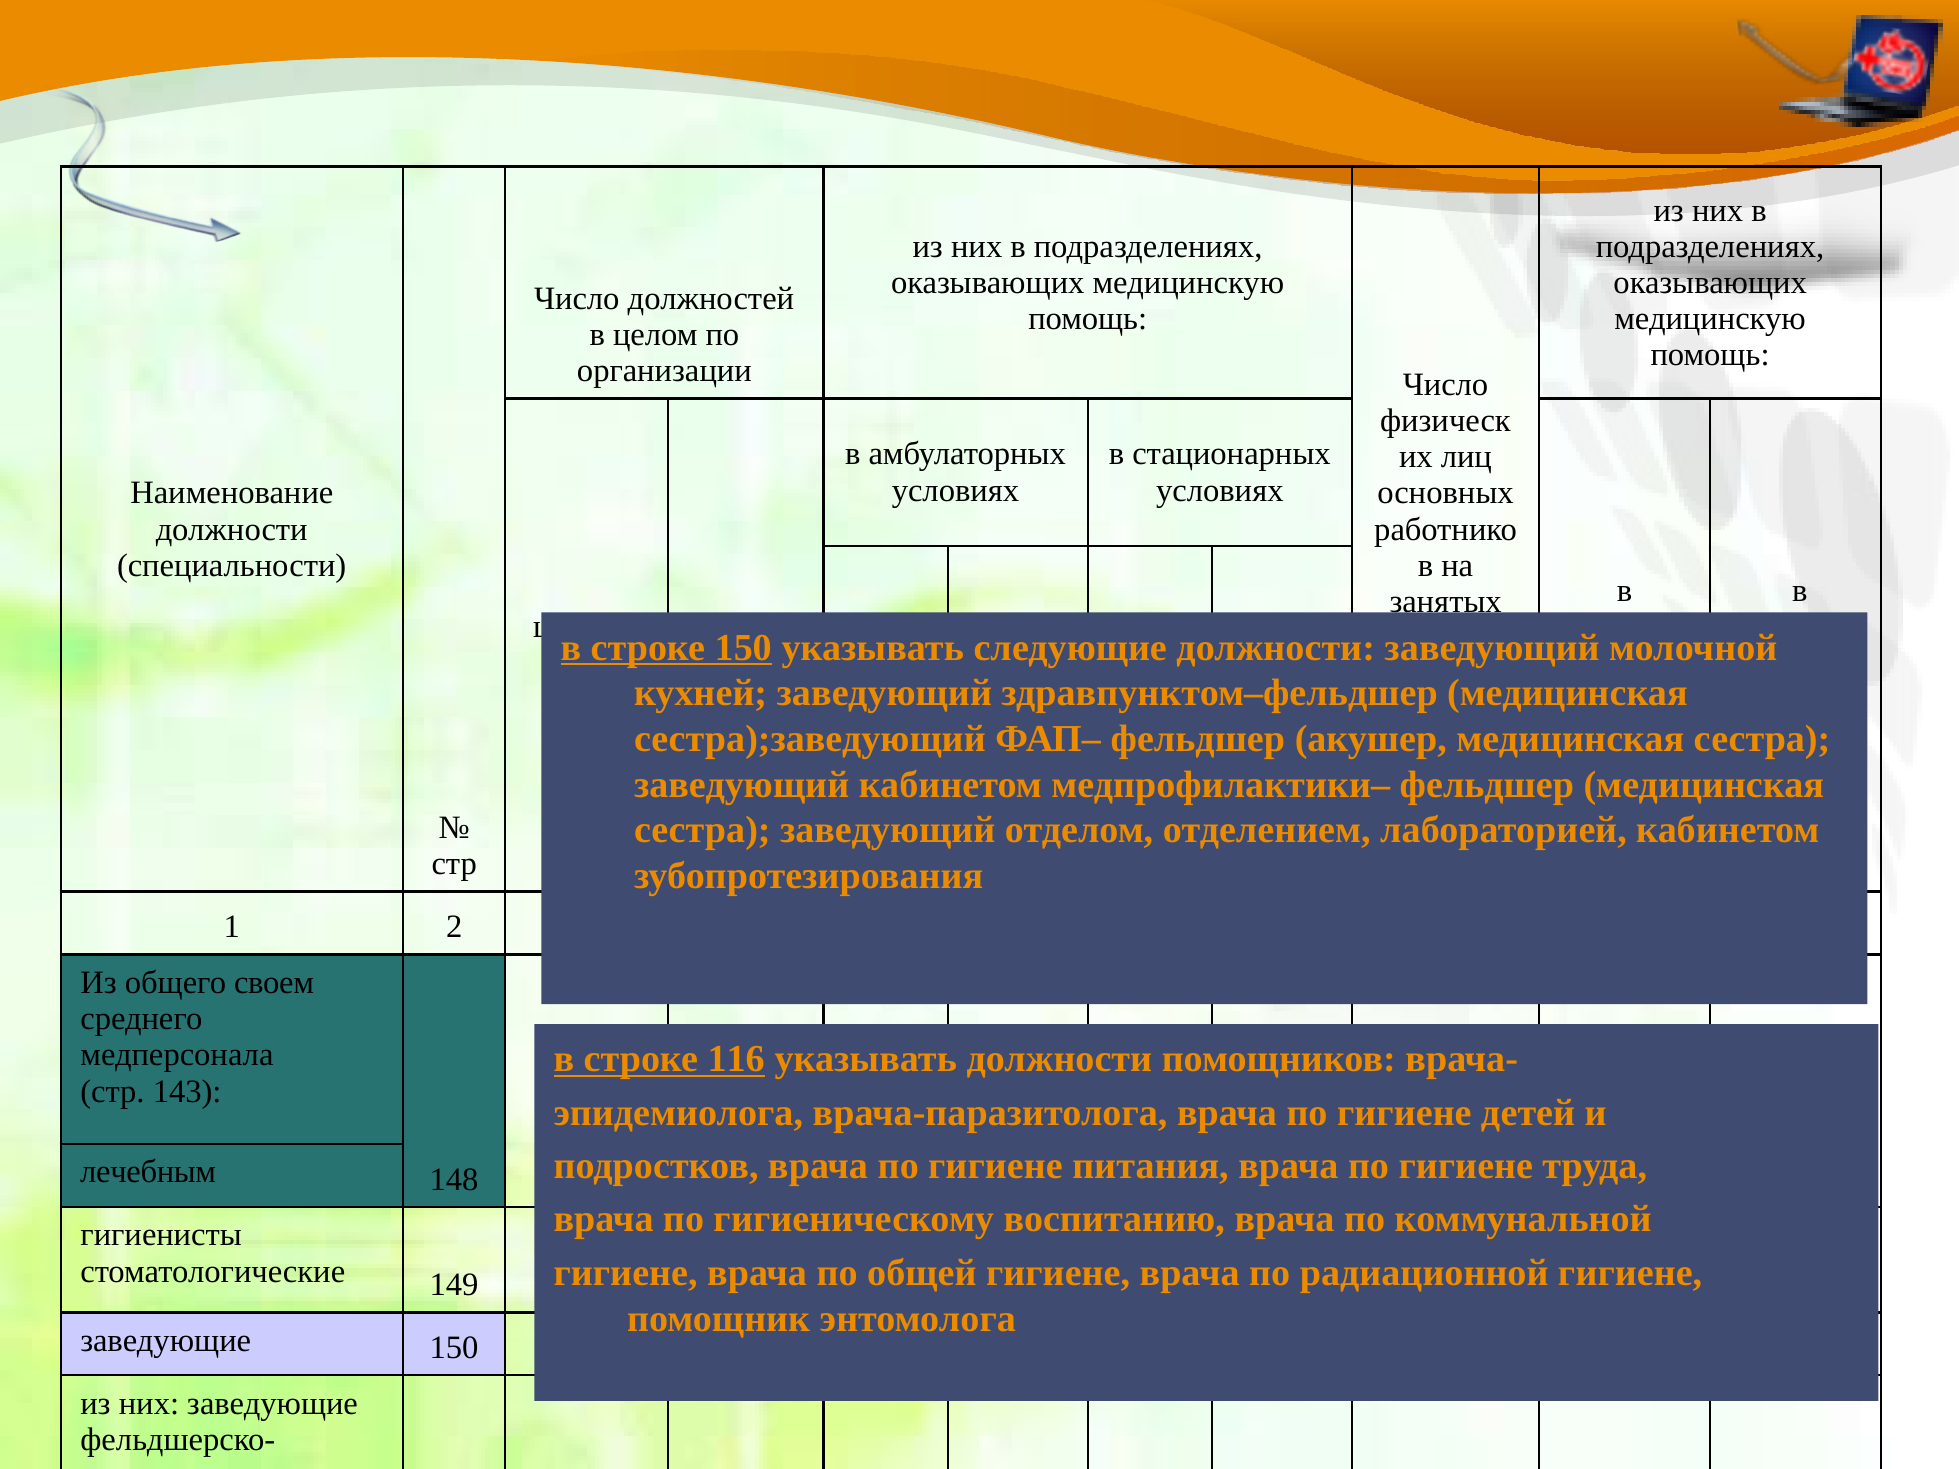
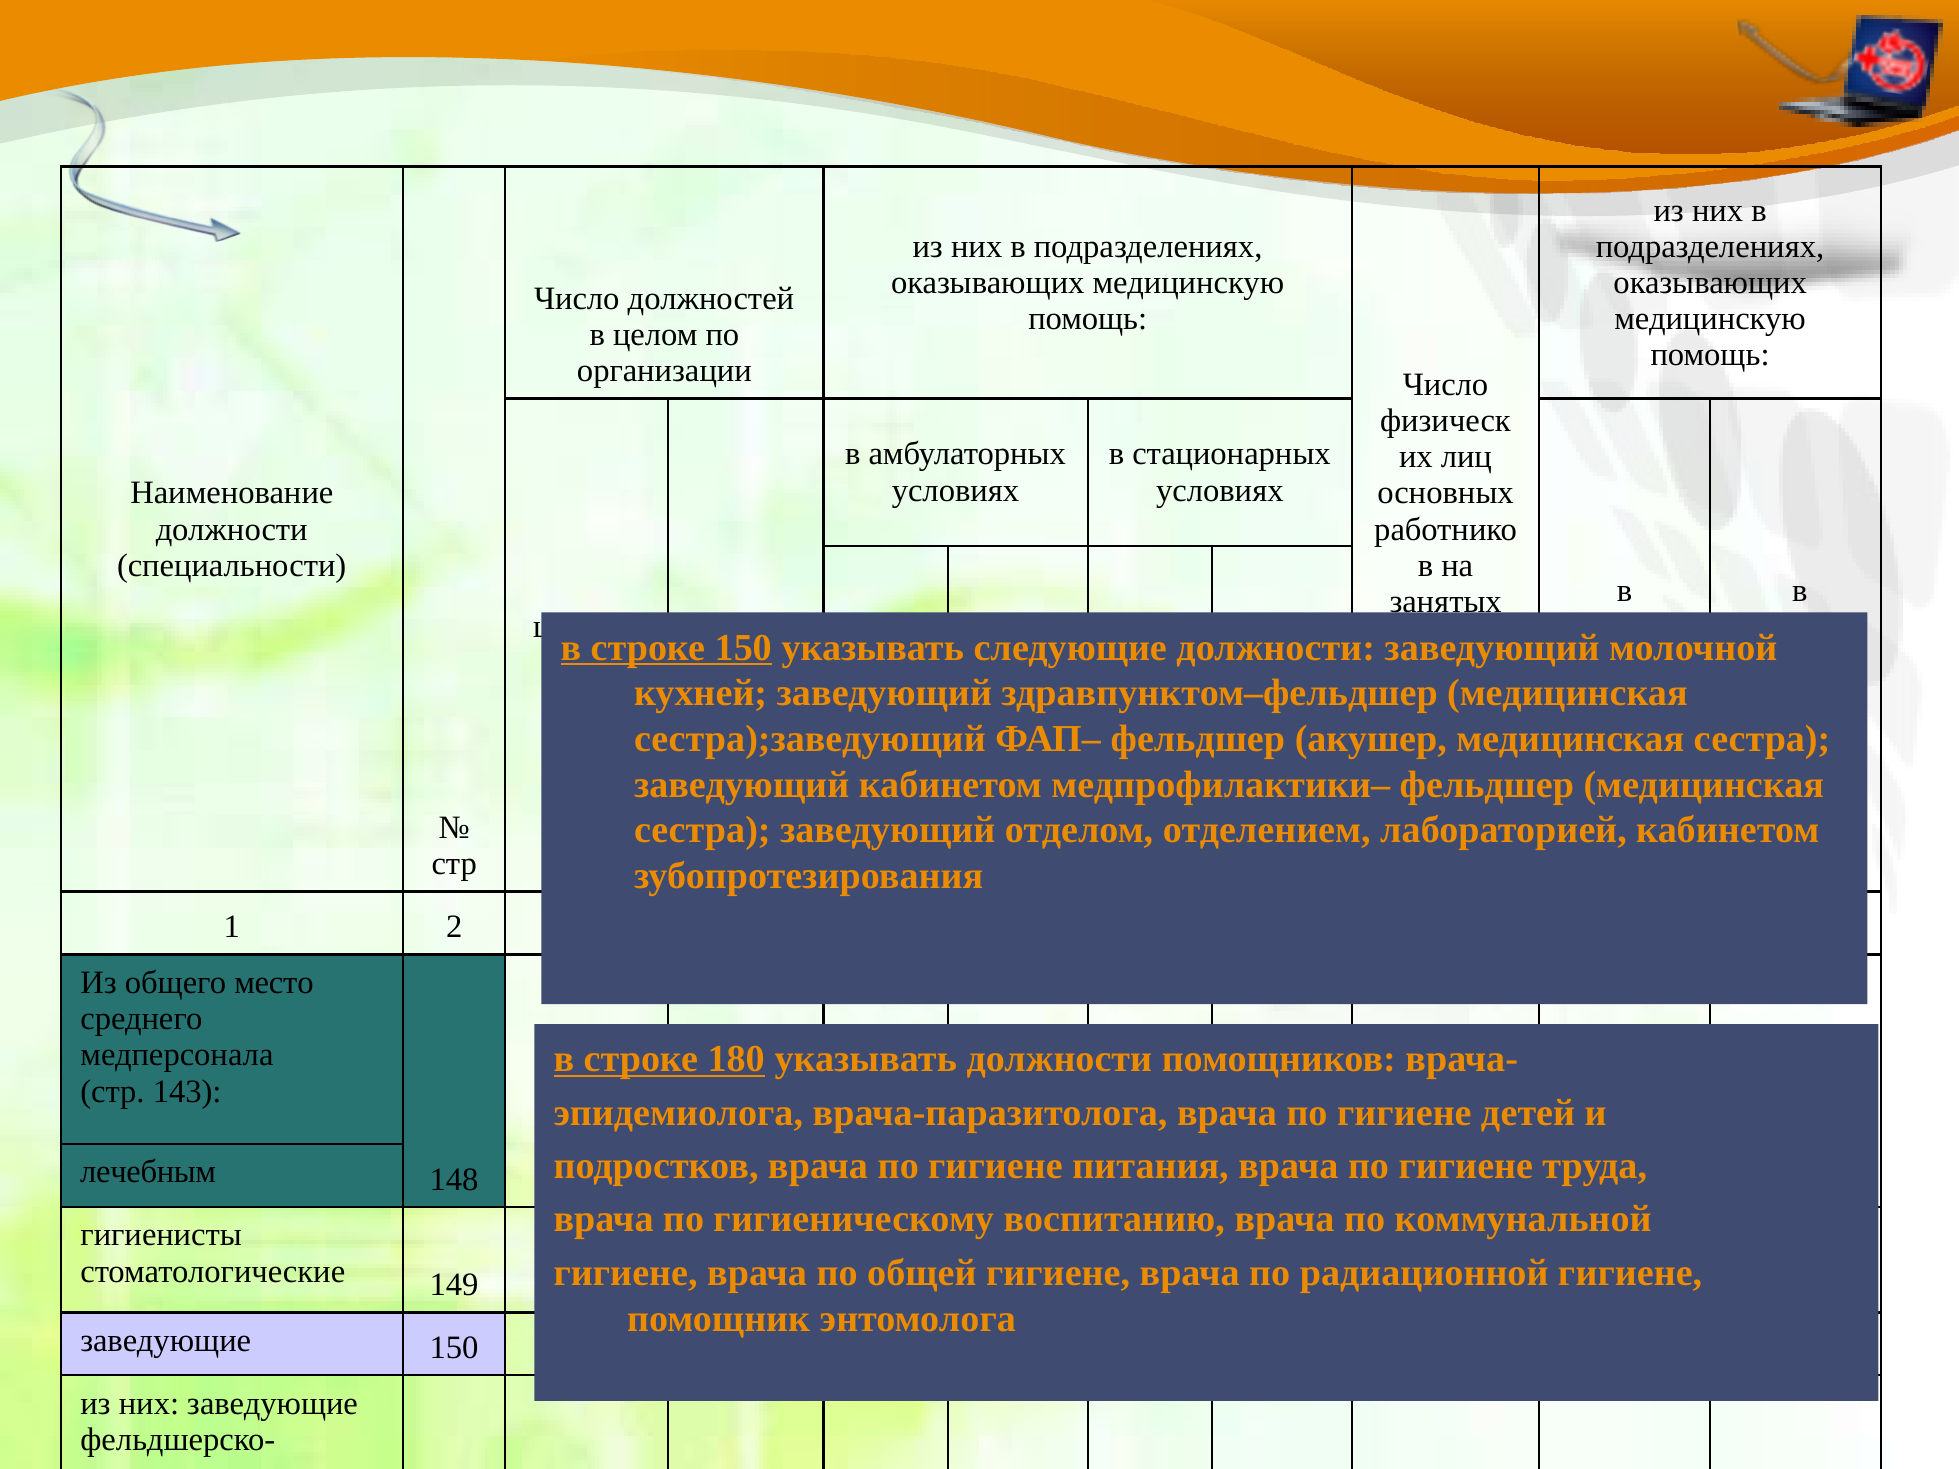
своем: своем -> место (274, 983)
116: 116 -> 180 (736, 1059)
